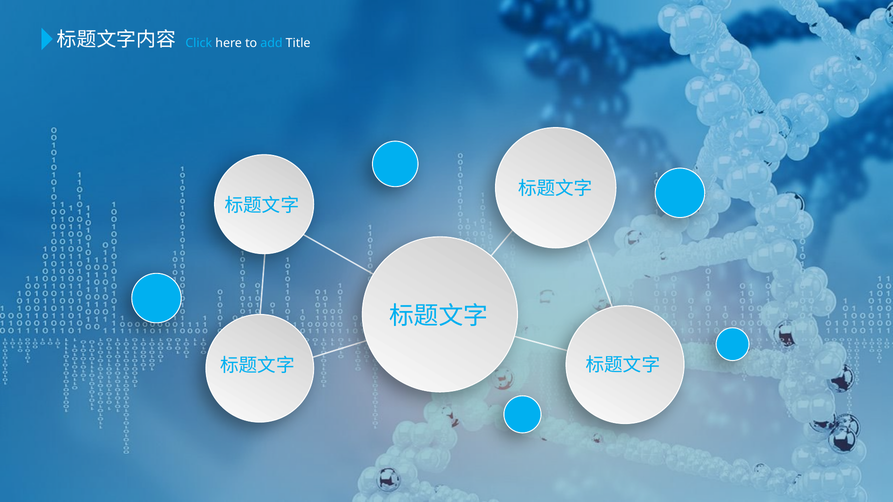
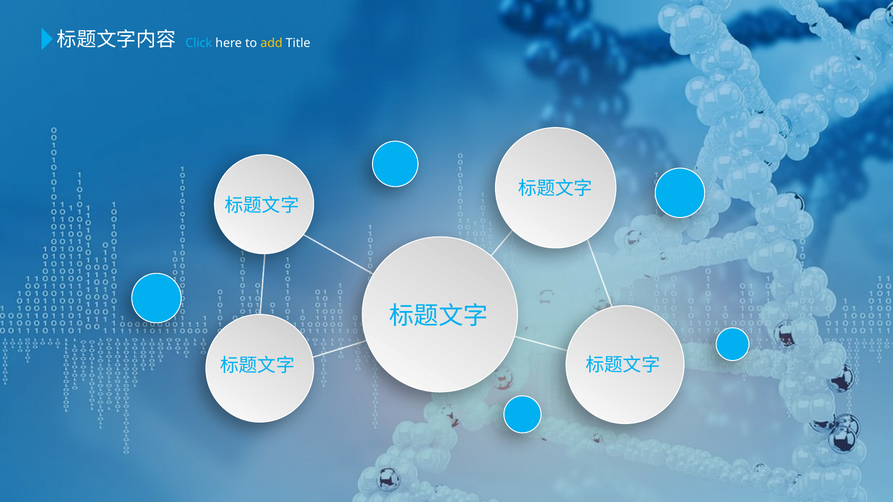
add colour: light blue -> yellow (271, 43)
